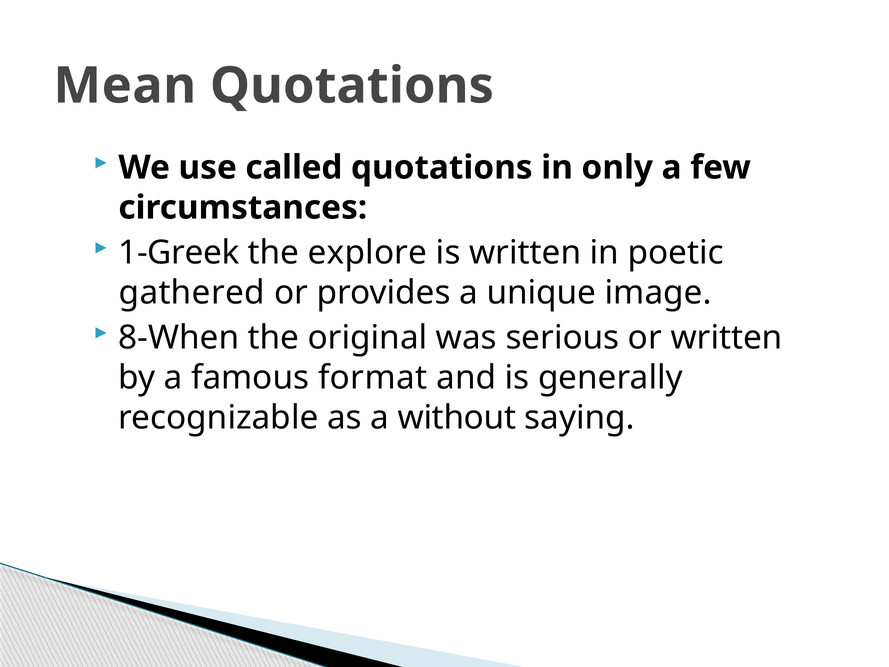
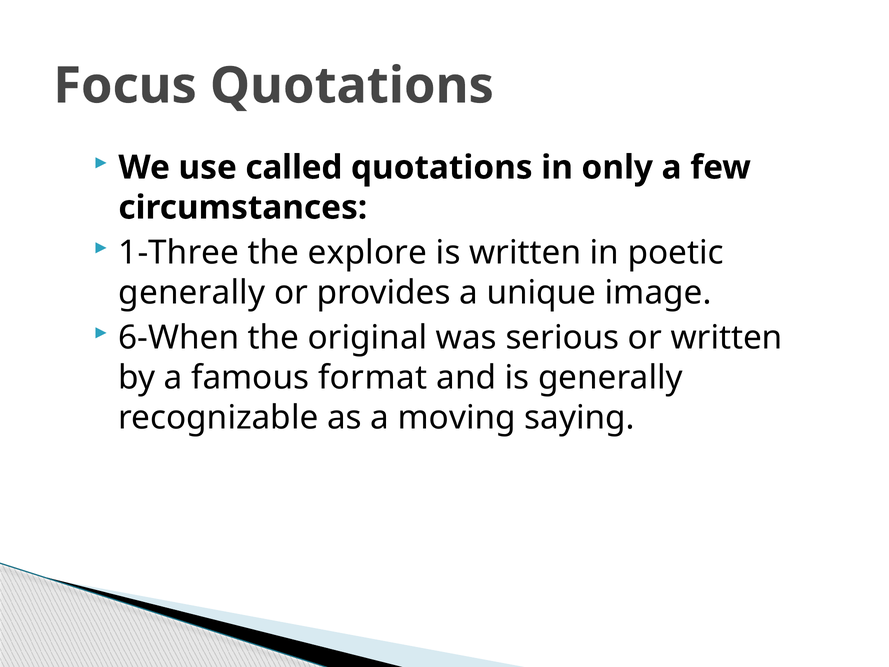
Mean: Mean -> Focus (125, 86)
1-Greek: 1-Greek -> 1-Three (179, 253)
gathered: gathered -> generally (192, 293)
8-When: 8-When -> 6-When (179, 338)
without: without -> moving (457, 418)
